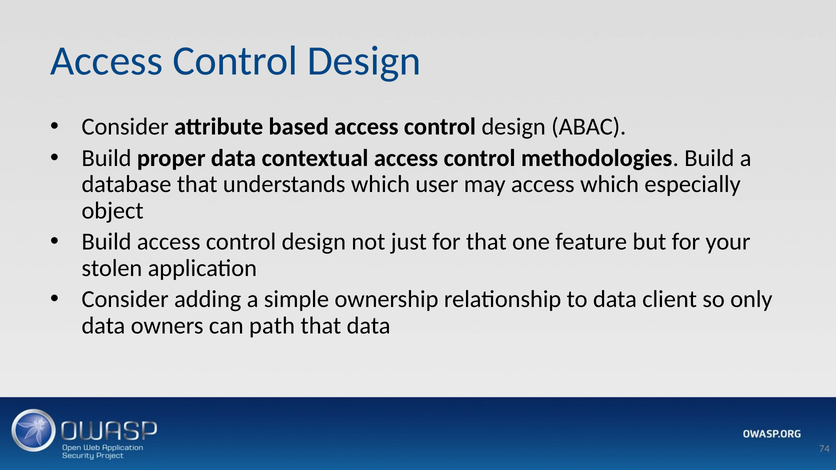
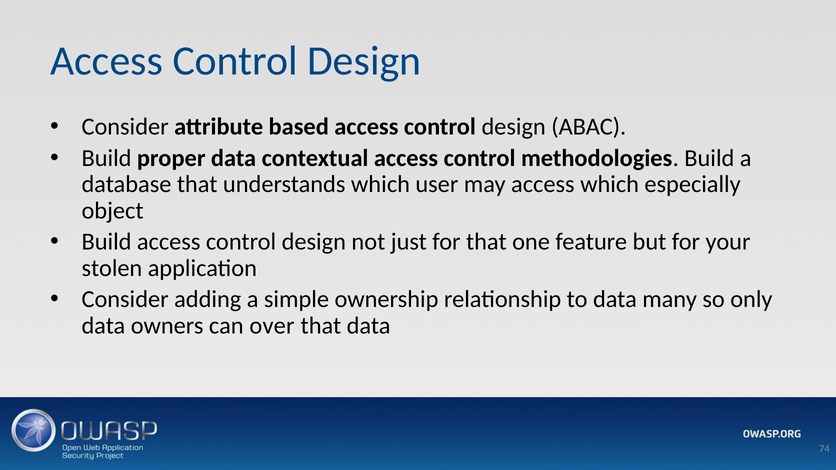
client: client -> many (670, 300)
path: path -> over (272, 326)
